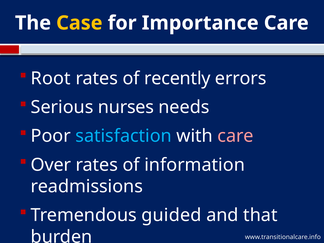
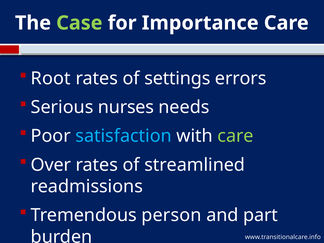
Case colour: yellow -> light green (79, 23)
recently: recently -> settings (177, 78)
care colour: pink -> light green (236, 136)
information: information -> streamlined (195, 165)
guided: guided -> person (171, 215)
that: that -> part (261, 215)
